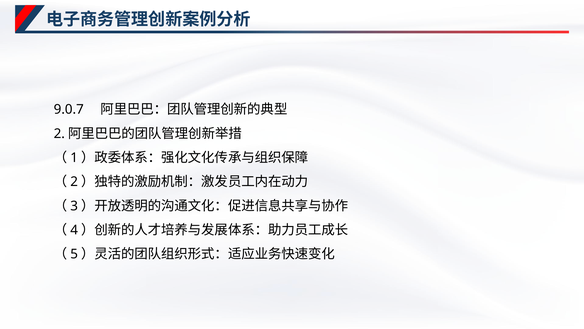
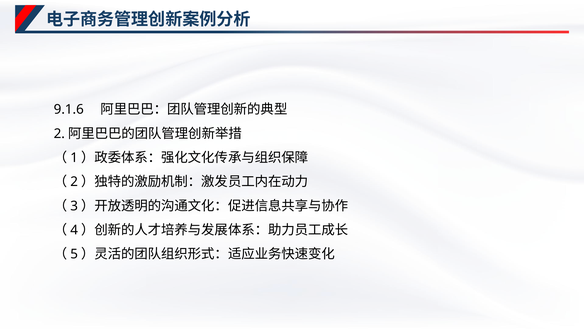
9.0.7: 9.0.7 -> 9.1.6 (69, 109)
